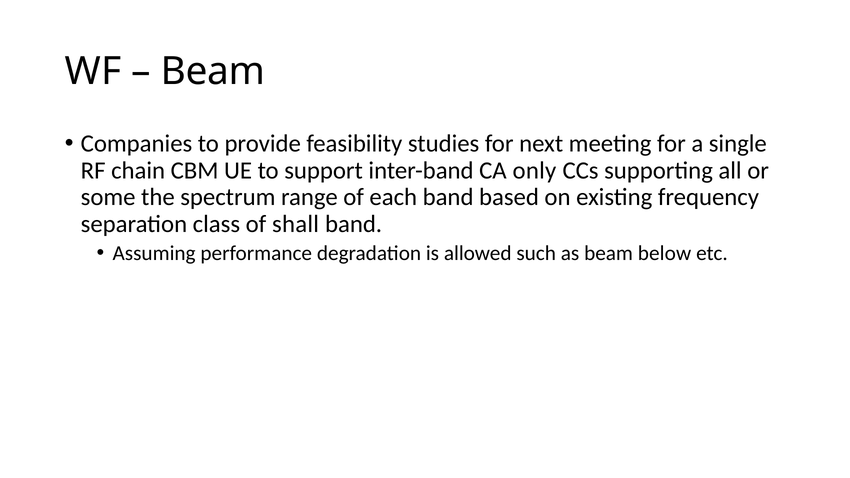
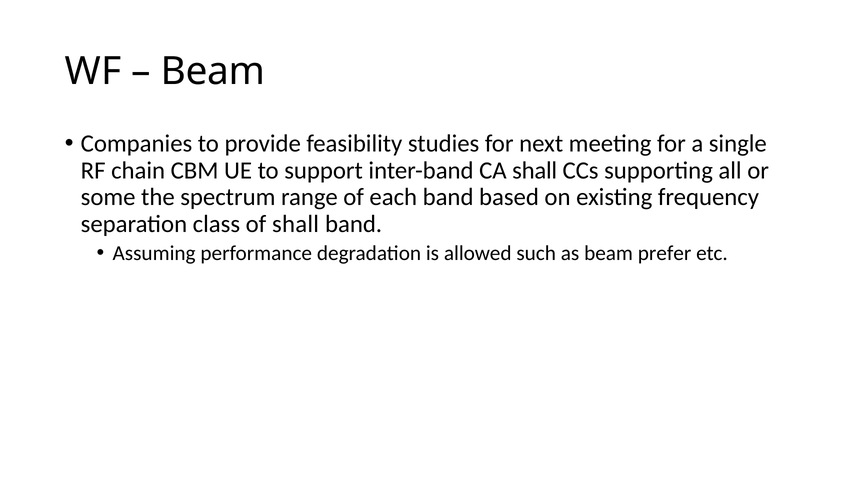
CA only: only -> shall (535, 170)
below: below -> prefer (665, 253)
